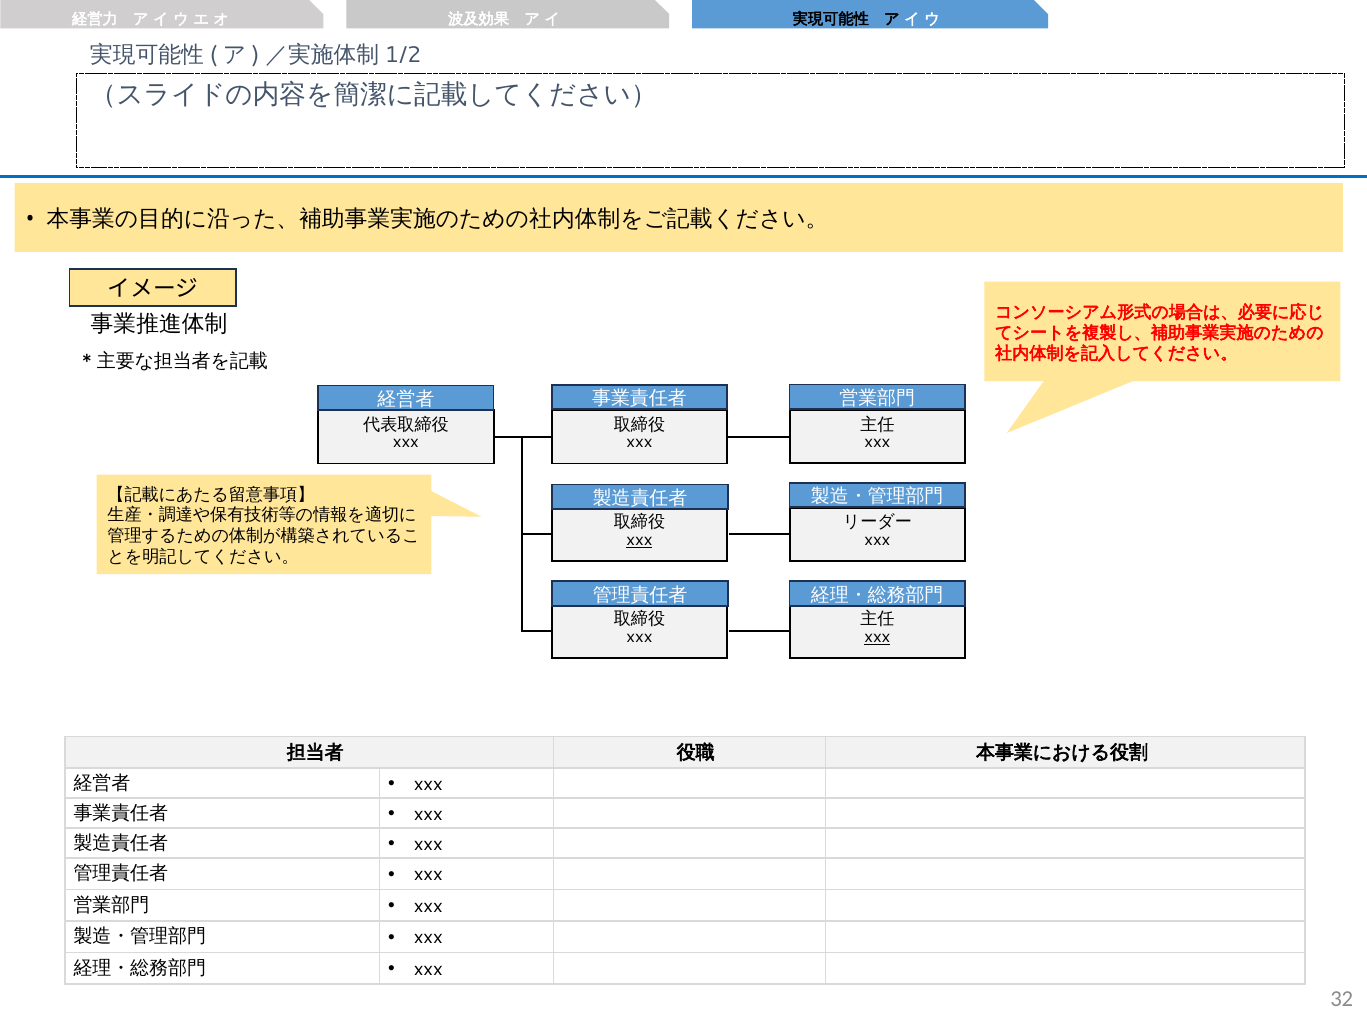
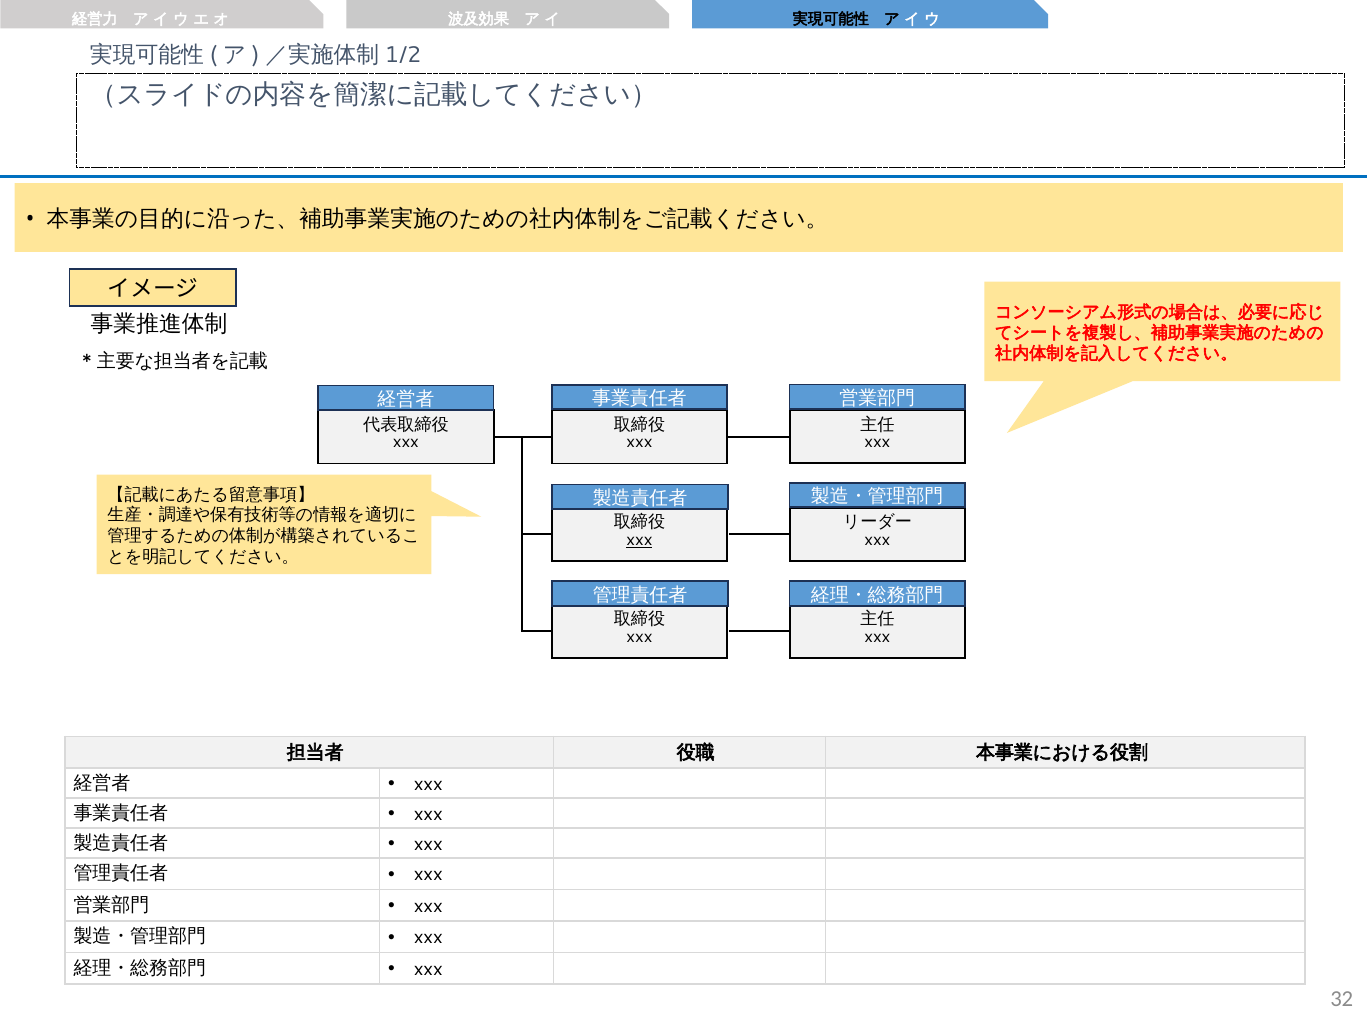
xxx underline: present -> none (877, 637)
